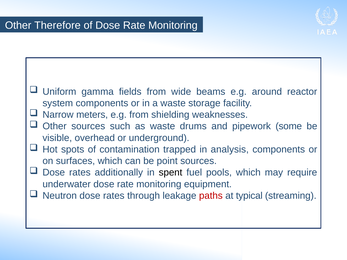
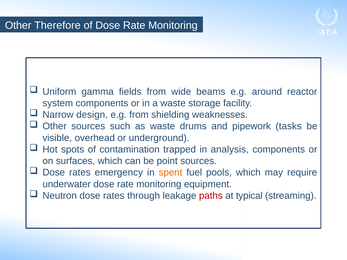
meters: meters -> design (92, 115)
some: some -> tasks (289, 126)
additionally: additionally -> emergency (119, 173)
spent colour: black -> orange (171, 173)
